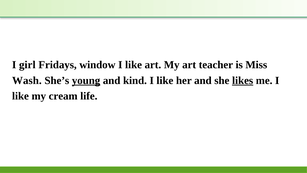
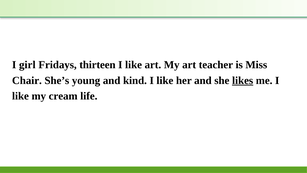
window: window -> thirteen (97, 65)
Wash: Wash -> Chair (27, 80)
young underline: present -> none (86, 80)
